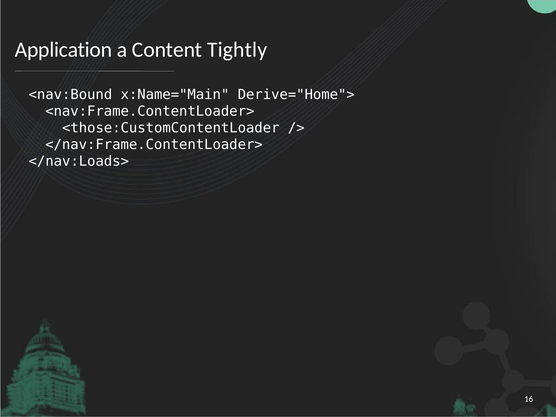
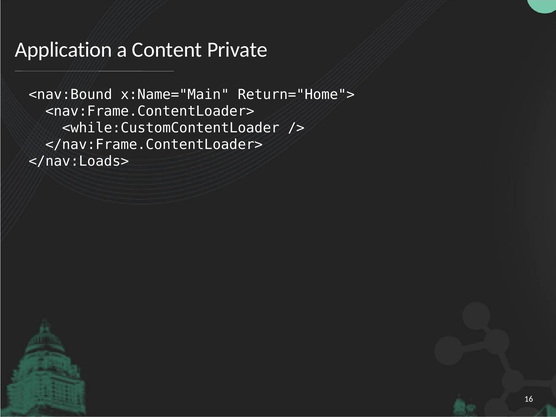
Tightly: Tightly -> Private (237, 50)
Derive="Home">: Derive="Home"> -> Return="Home"> (296, 95)
<those:CustomContentLoader: <those:CustomContentLoader -> <while:CustomContentLoader (171, 128)
